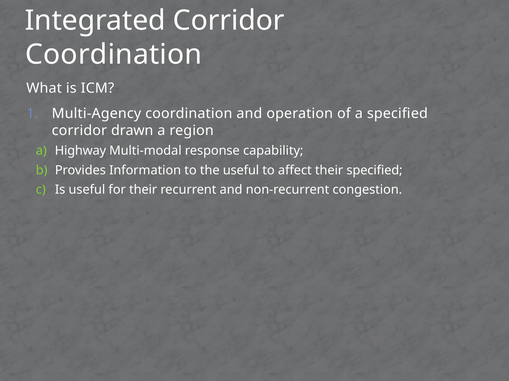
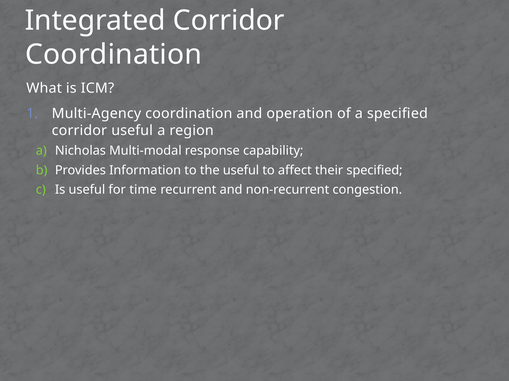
corridor drawn: drawn -> useful (132, 131)
Highway: Highway -> Nicholas (80, 151)
for their: their -> time (143, 190)
